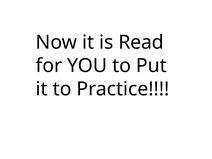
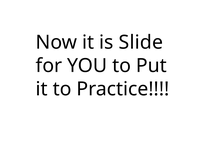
Read: Read -> Slide (141, 42)
